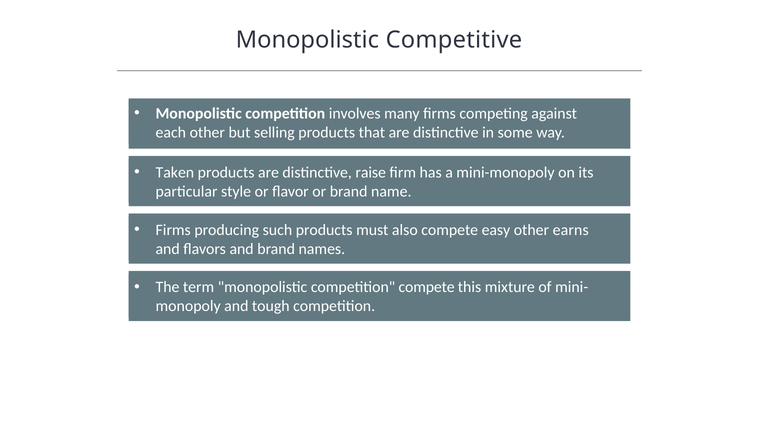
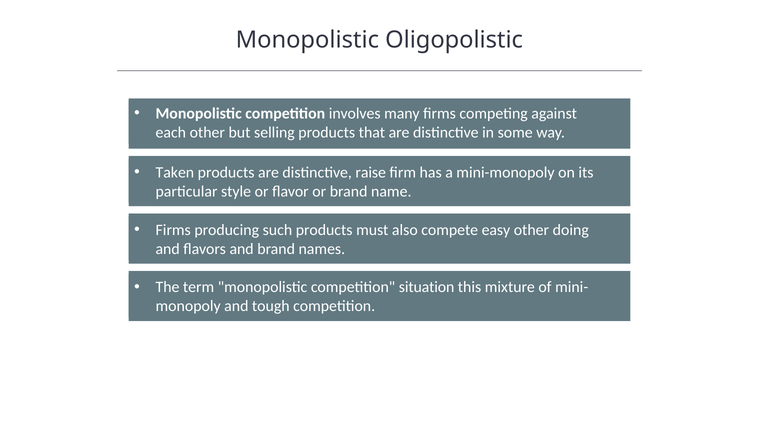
Competitive: Competitive -> Oligopolistic (454, 40)
earns: earns -> doing (571, 230)
competition compete: compete -> situation (427, 287)
